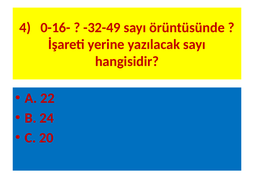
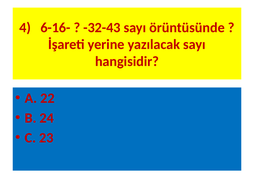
0-16-: 0-16- -> 6-16- (55, 27)
-32-49: -32-49 -> -32-43 (102, 27)
20: 20 -> 23 (46, 137)
